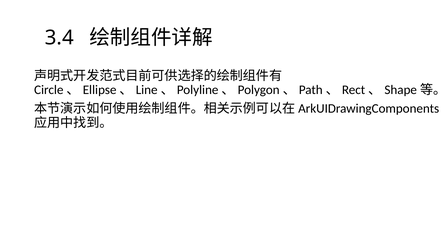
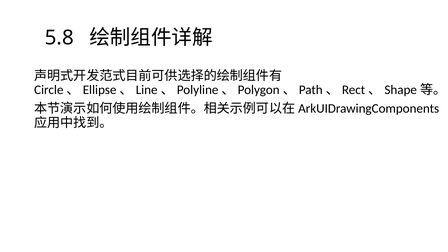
3.4: 3.4 -> 5.8 (59, 38)
